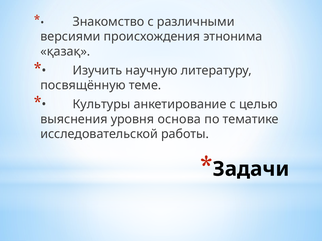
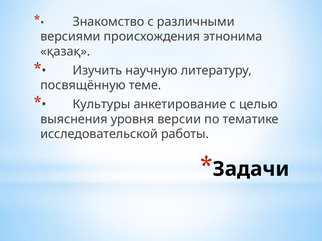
основа: основа -> версии (179, 119)
